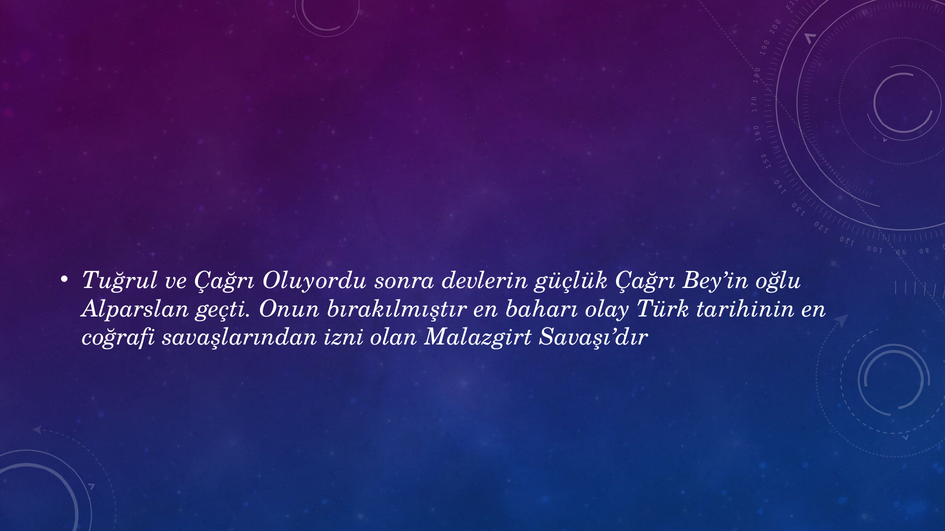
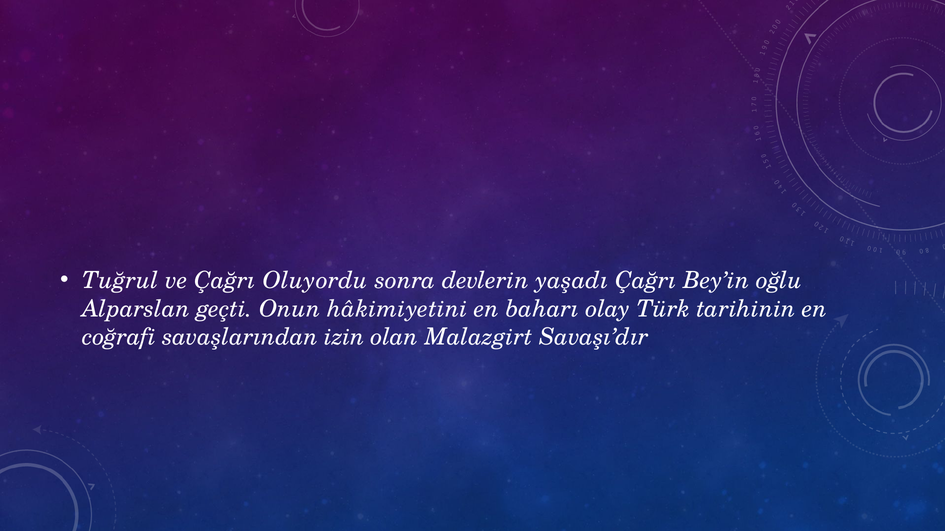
güçlük: güçlük -> yaşadı (572, 281)
bırakılmıştır: bırakılmıştır -> hâkimiyetini (397, 309)
izni: izni -> izin (345, 337)
